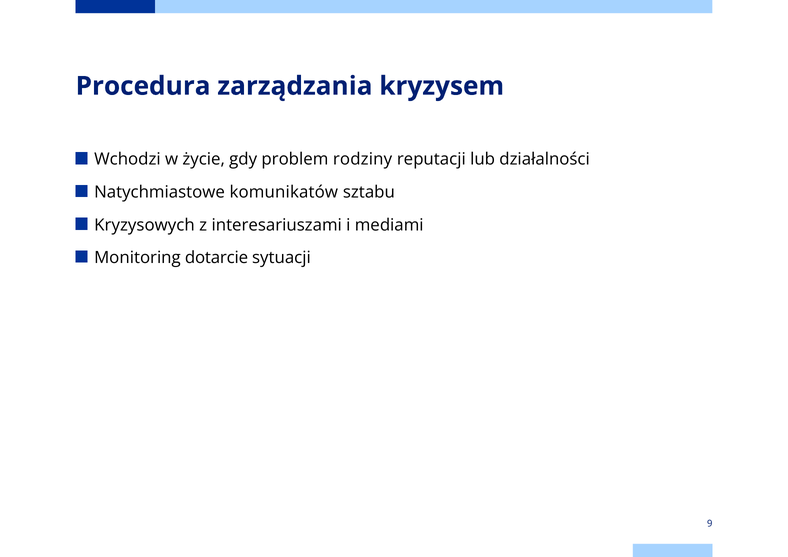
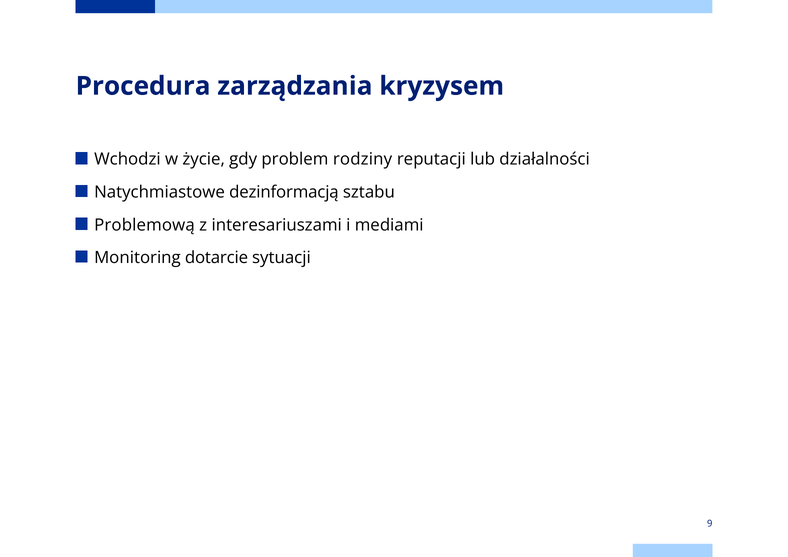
komunikatów: komunikatów -> dezinformacją (284, 192)
Kryzysowych: Kryzysowych -> Problemową (144, 225)
